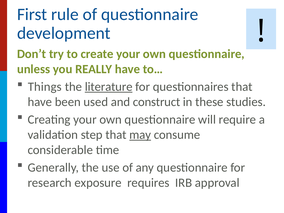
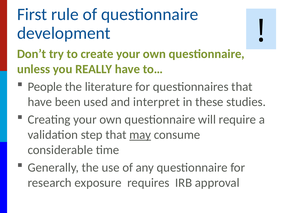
Things: Things -> People (45, 87)
literature underline: present -> none (109, 87)
construct: construct -> interpret (156, 102)
